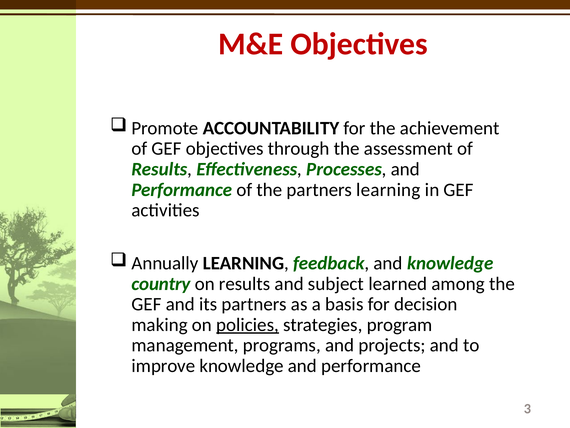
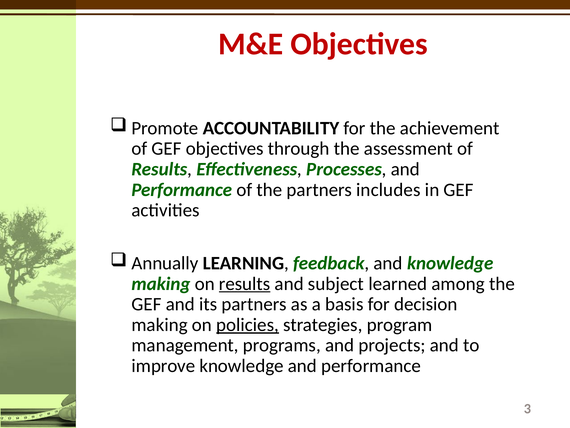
partners learning: learning -> includes (388, 190)
country: country -> making (161, 283)
results underline: none -> present (245, 283)
